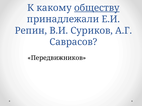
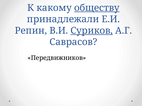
Суриков underline: none -> present (92, 31)
